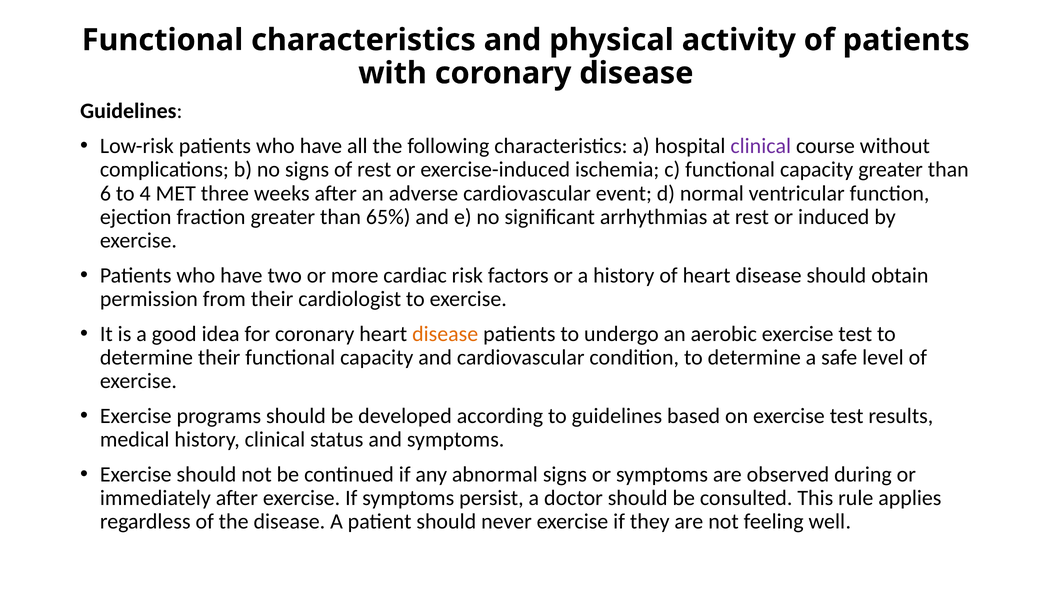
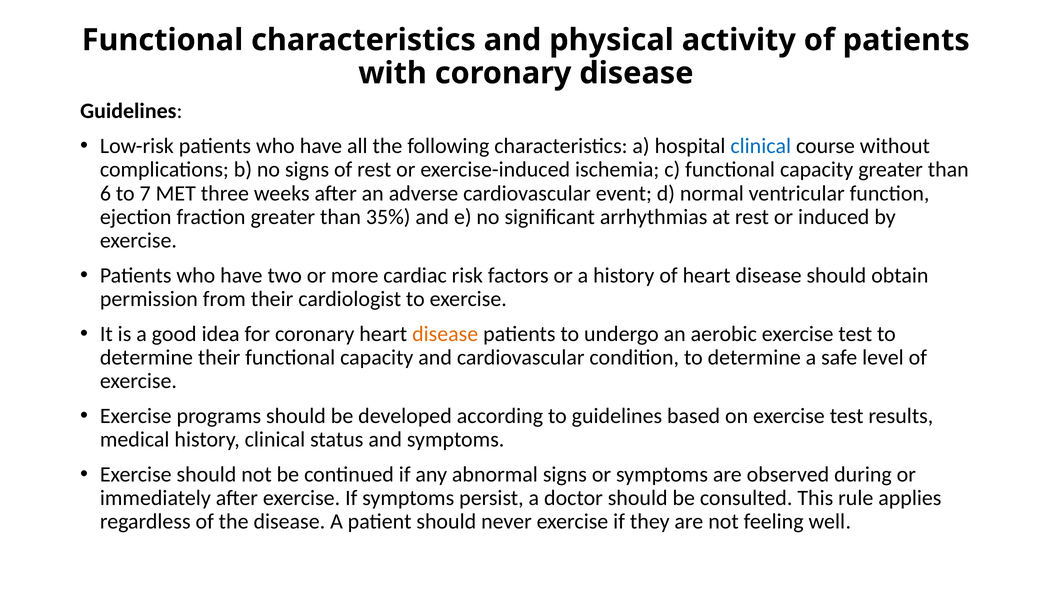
clinical colour: purple -> blue (761, 146)
4: 4 -> 7 (145, 193)
65%: 65% -> 35% (388, 217)
